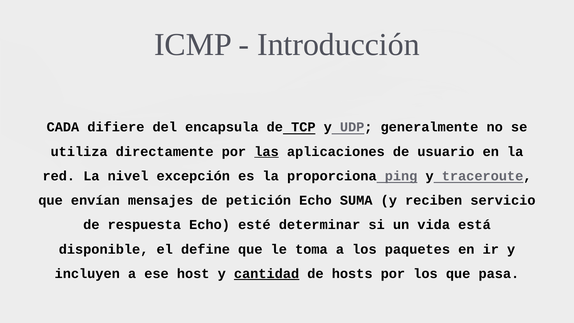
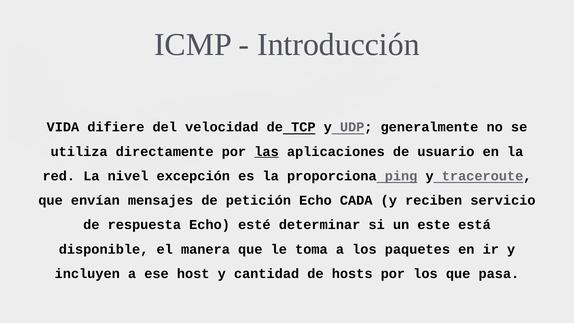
CADA: CADA -> VIDA (63, 127)
encapsula: encapsula -> velocidad (222, 127)
SUMA: SUMA -> CADA (356, 200)
vida: vida -> este (434, 225)
define: define -> manera (205, 249)
cantidad underline: present -> none (267, 274)
